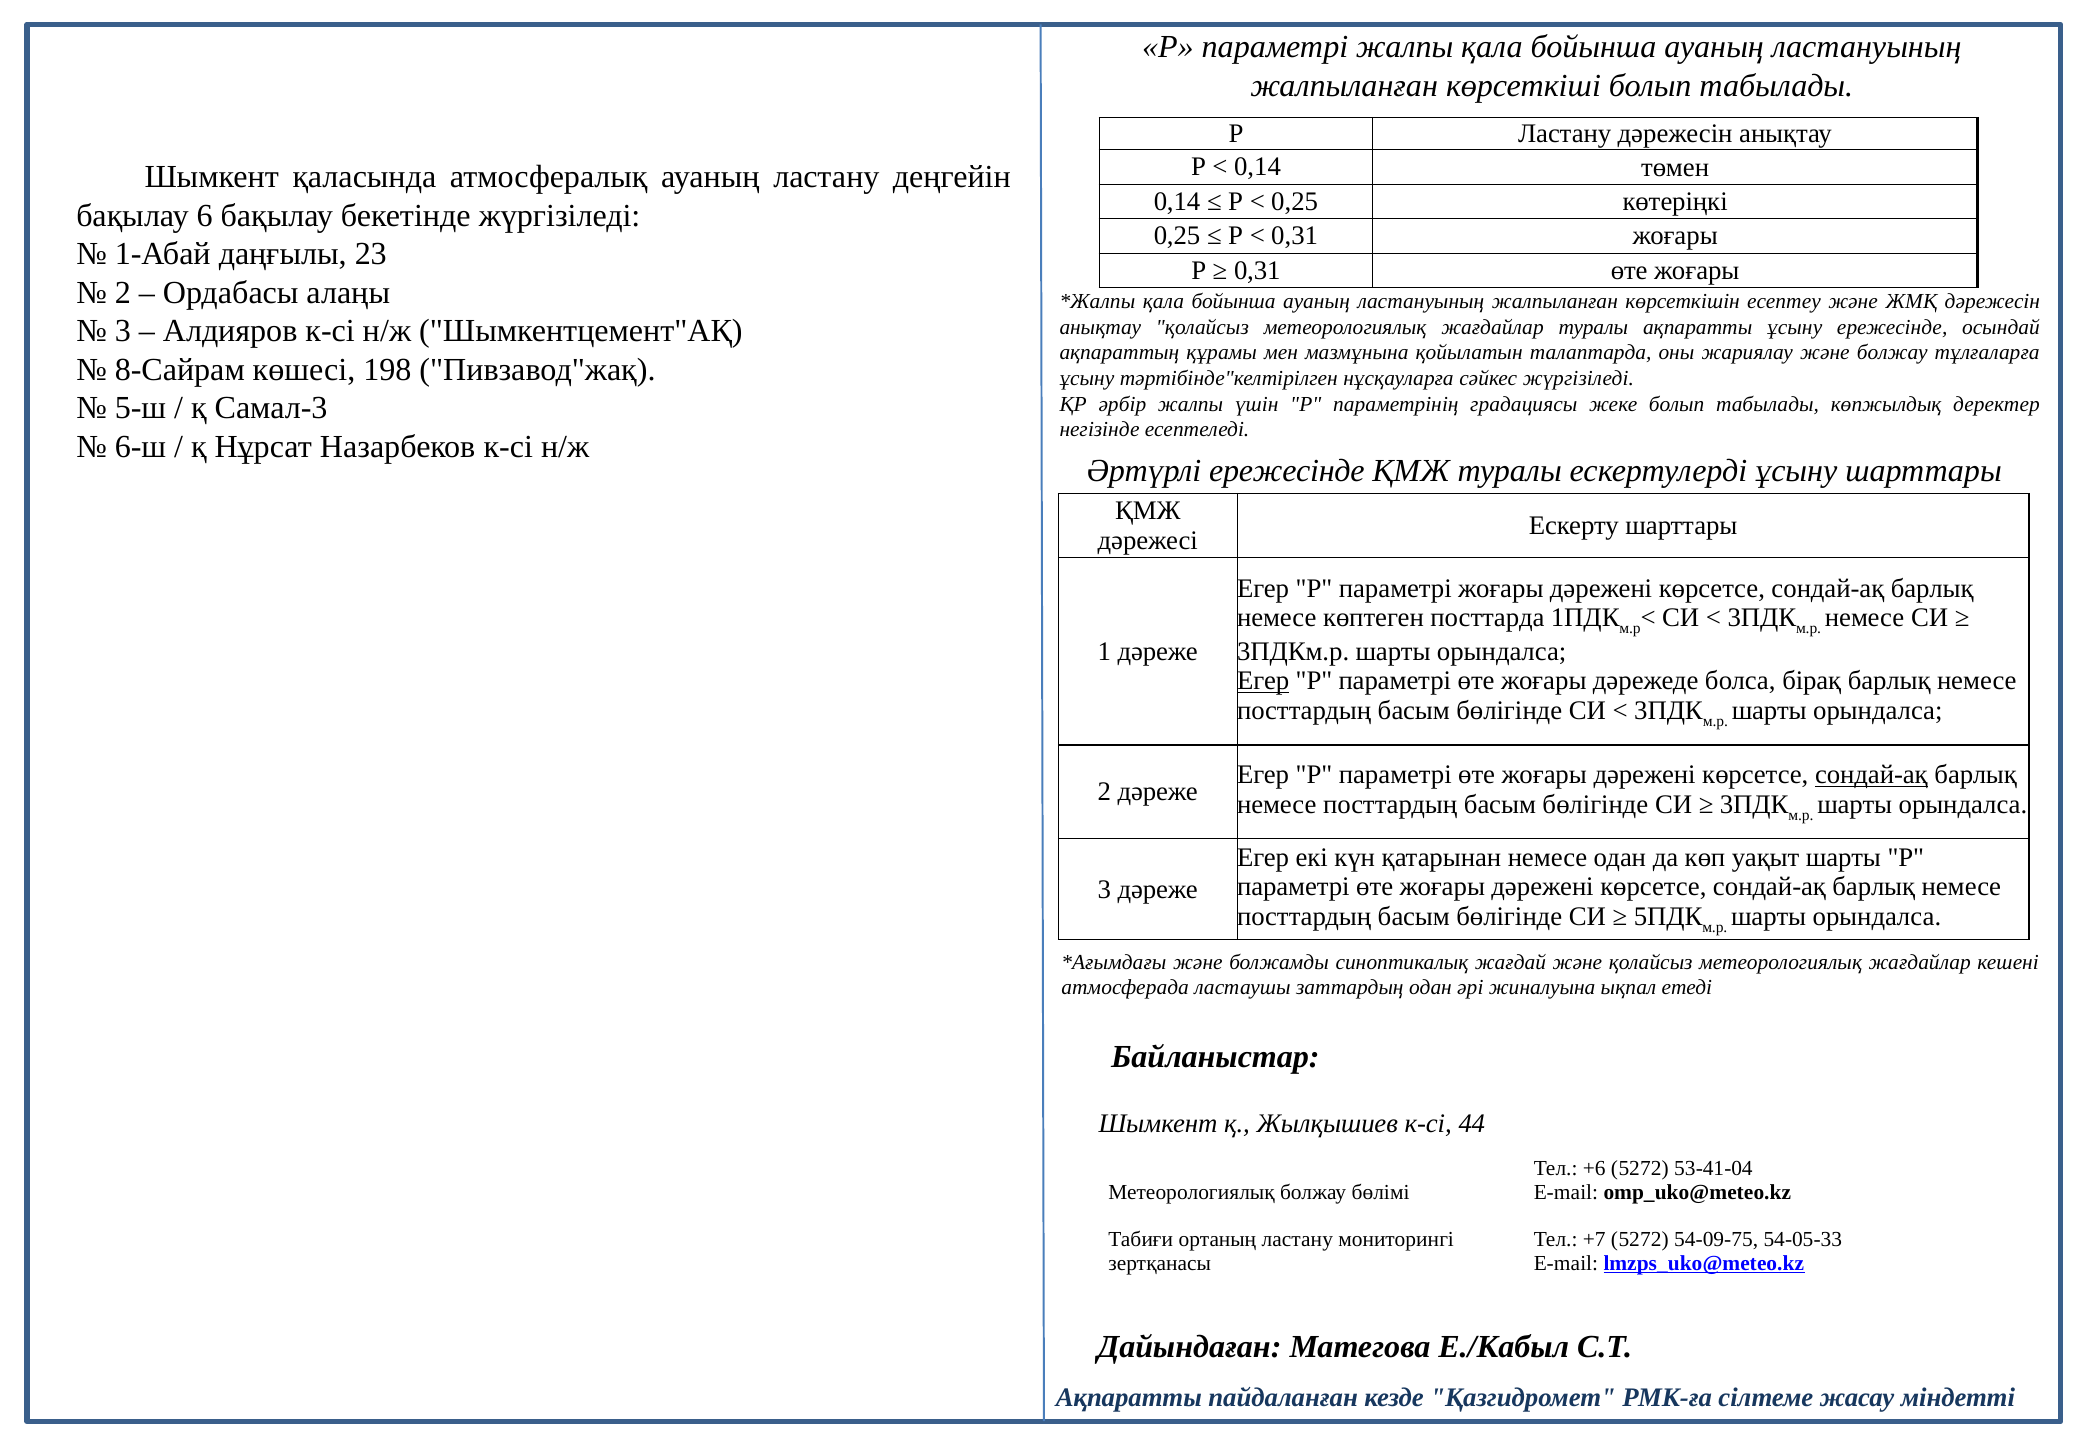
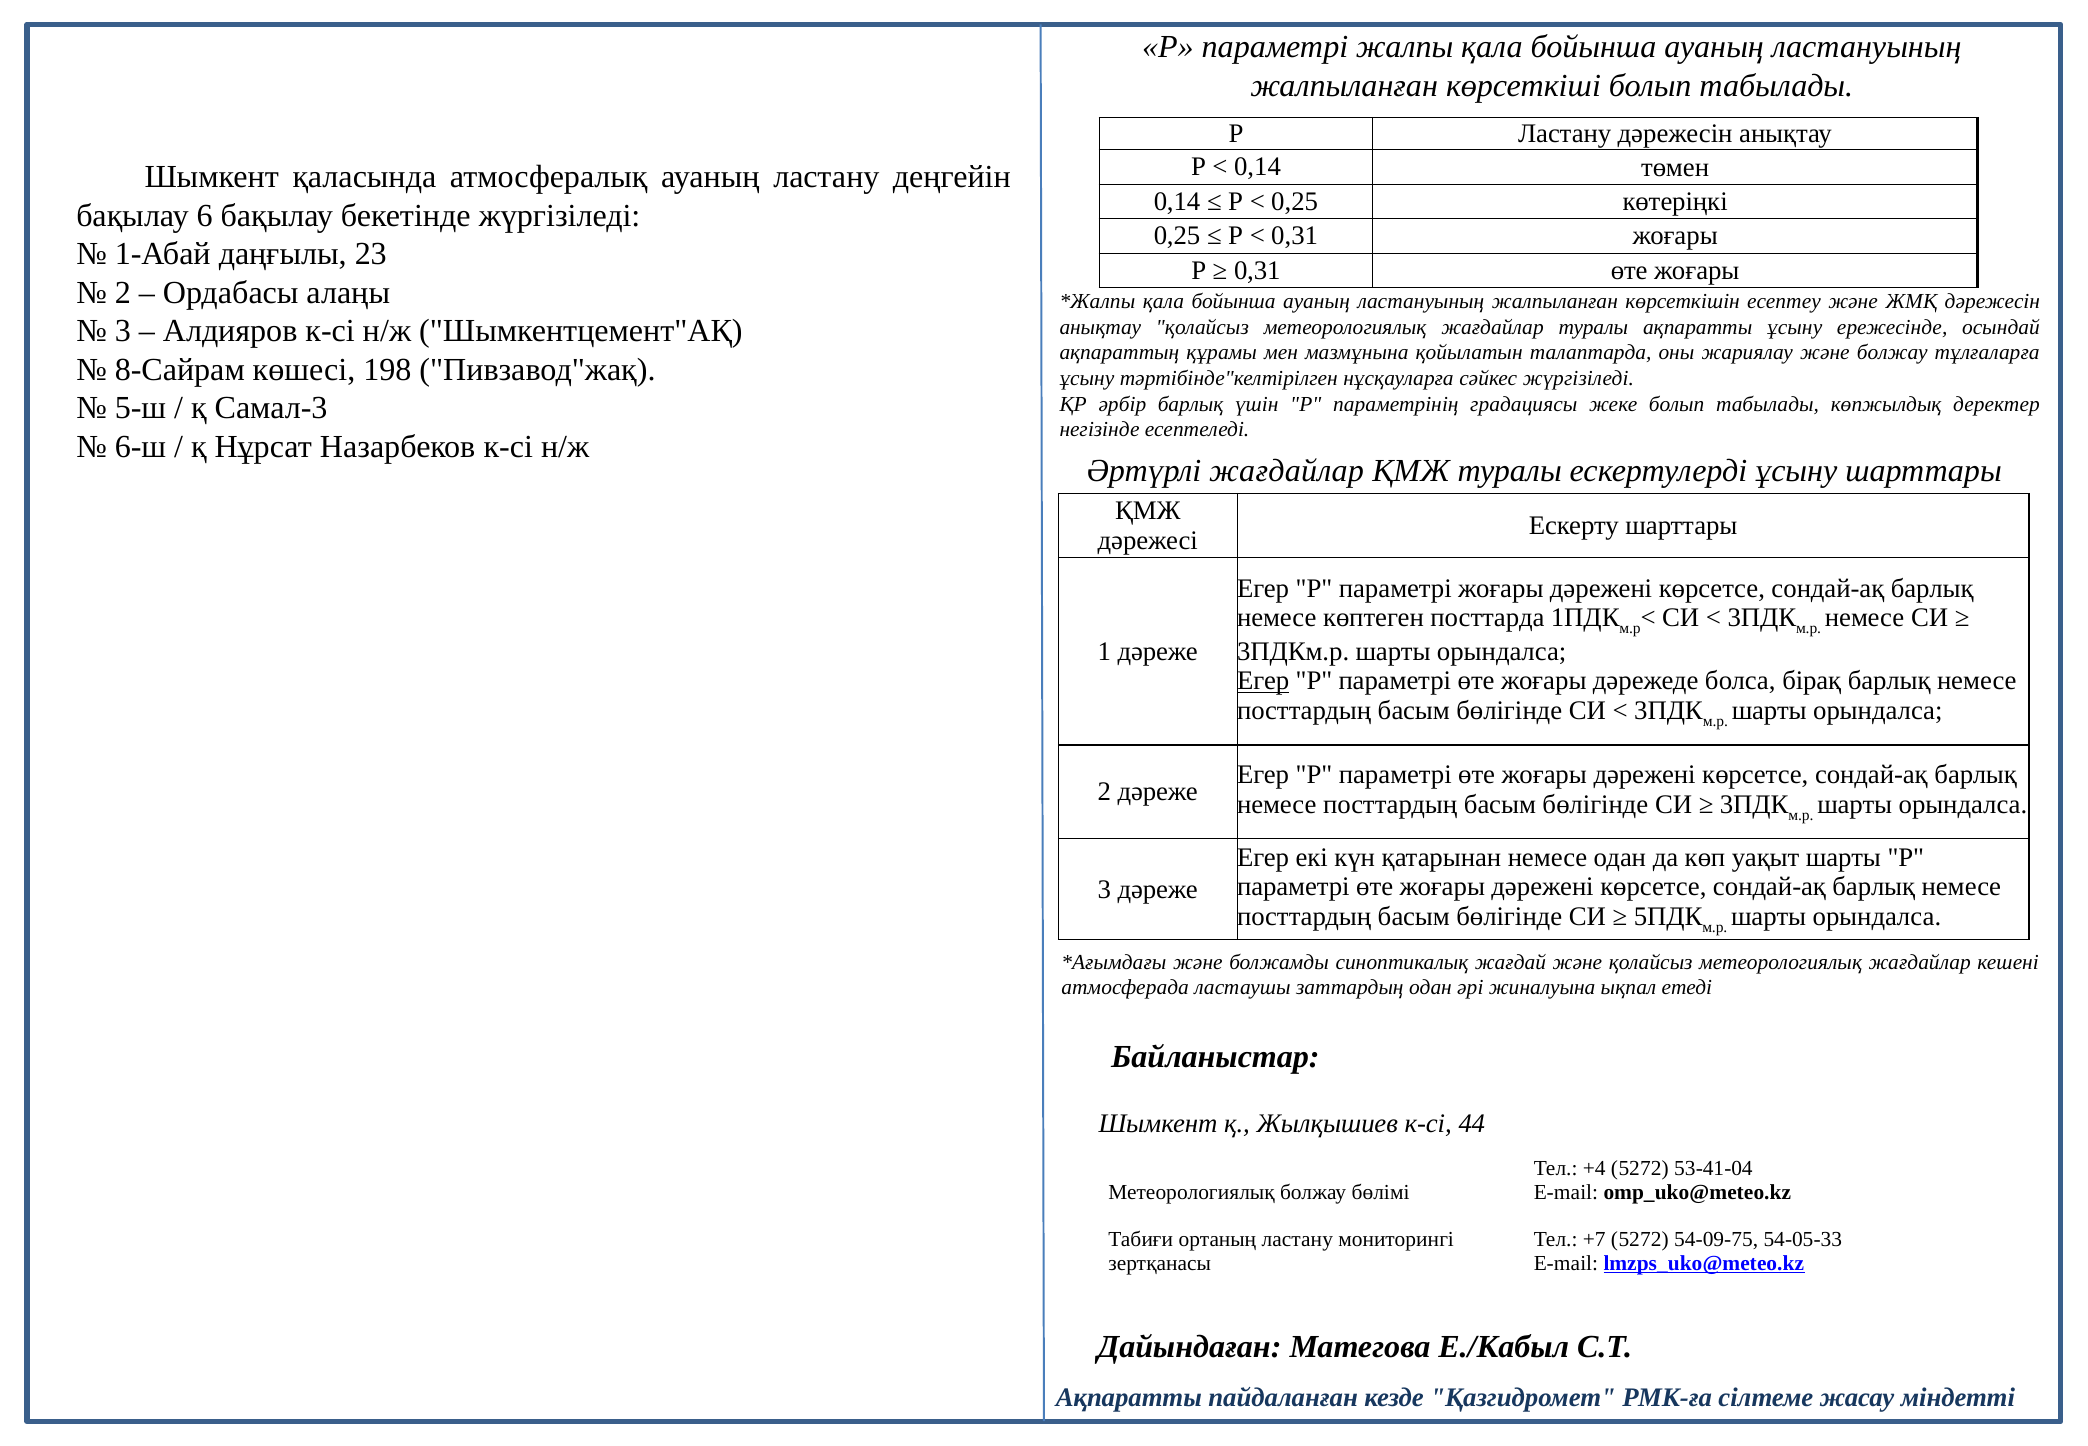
әрбір жалпы: жалпы -> барлық (1191, 404)
Әртүрлі ережесінде: ережесінде -> жағдайлар (1287, 471)
сондай-ақ underline: present -> none (1871, 775)
+6: +6 -> +4 (1594, 1168)
